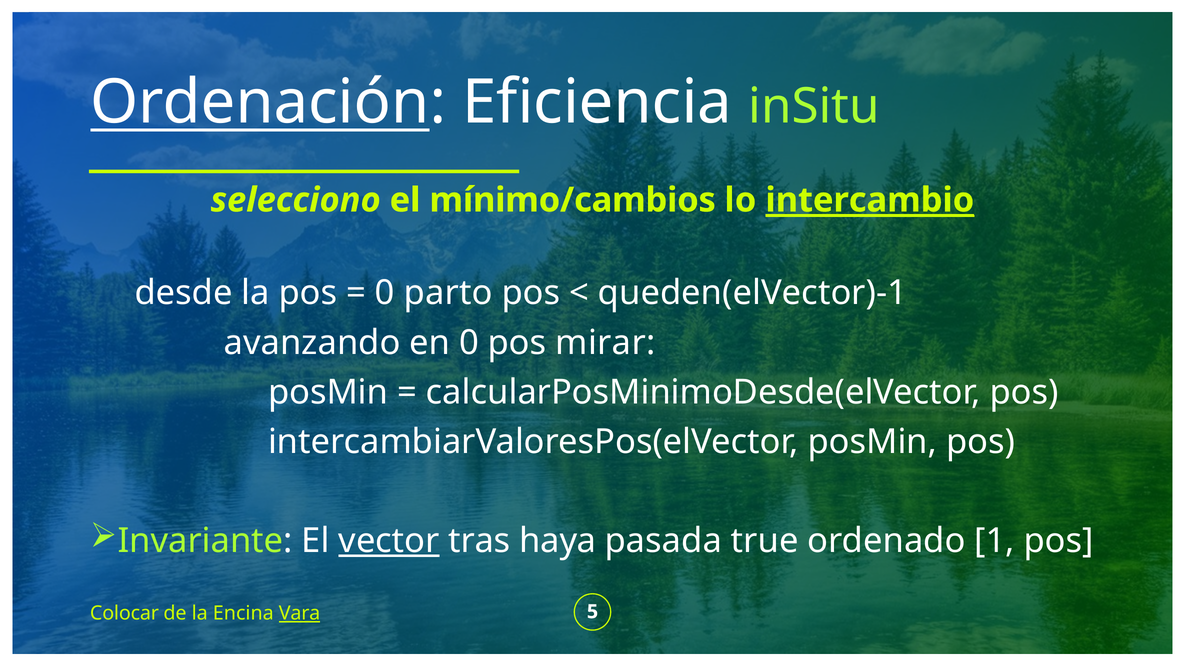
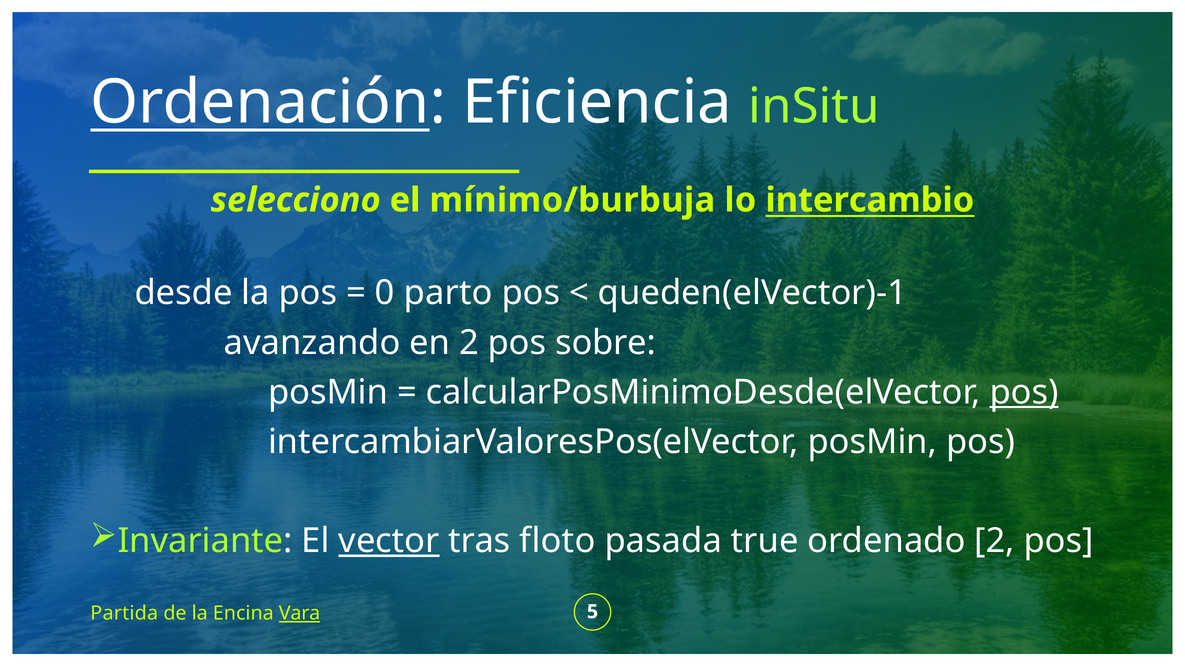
mínimo/cambios: mínimo/cambios -> mínimo/burbuja (572, 200)
intercambio underline: present -> none (870, 200)
en 0: 0 -> 2 (469, 343)
mirar: mirar -> sobre (606, 343)
pos underline: none -> present (1024, 393)
haya: haya -> floto (557, 541)
ordenado 1: 1 -> 2 (995, 541)
Colocar: Colocar -> Partida (124, 614)
